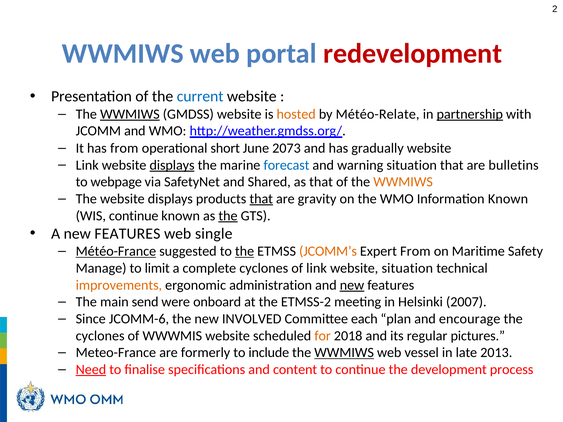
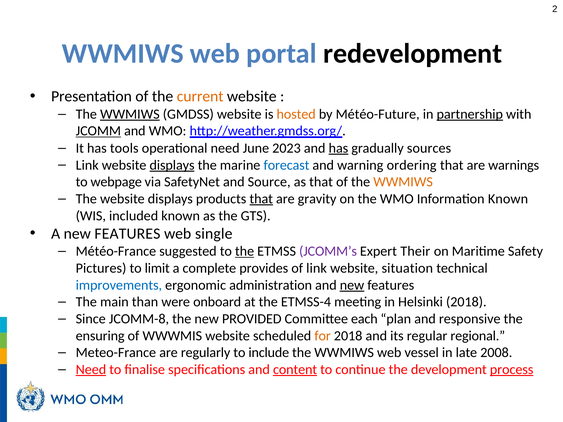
redevelopment colour: red -> black (413, 53)
current colour: blue -> orange (200, 96)
Météo-Relate: Météo-Relate -> Météo-Future (378, 114)
JCOMM underline: none -> present (98, 131)
has from: from -> tools (124, 148)
operational short: short -> need (225, 148)
2073: 2073 -> 2023 (286, 148)
has underline: none -> present (338, 148)
gradually website: website -> sources (429, 148)
warning situation: situation -> ordering (412, 165)
bulletins: bulletins -> warnings (514, 165)
Shared: Shared -> Source (269, 182)
WIS continue: continue -> included (134, 216)
the underline: present -> none (228, 216)
Météo-France underline: present -> none (116, 251)
JCOMM’s colour: orange -> purple (328, 251)
Expert From: From -> Their (415, 251)
Manage: Manage -> Pictures (101, 268)
complete cyclones: cyclones -> provides (264, 268)
improvements colour: orange -> blue (119, 285)
send: send -> than (145, 302)
ETMSS-2: ETMSS-2 -> ETMSS-4 (306, 302)
Helsinki 2007: 2007 -> 2018 (466, 302)
JCOMM-6: JCOMM-6 -> JCOMM-8 (139, 319)
INVOLVED: INVOLVED -> PROVIDED (252, 319)
encourage: encourage -> responsive (470, 319)
cyclones: cyclones -> ensuring (100, 336)
pictures: pictures -> regional (478, 336)
formerly: formerly -> regularly (206, 353)
WWMIWS underline: present -> none (344, 353)
2013: 2013 -> 2008 (496, 353)
content underline: none -> present (295, 370)
process underline: none -> present (512, 370)
